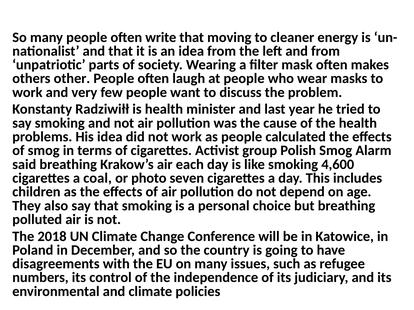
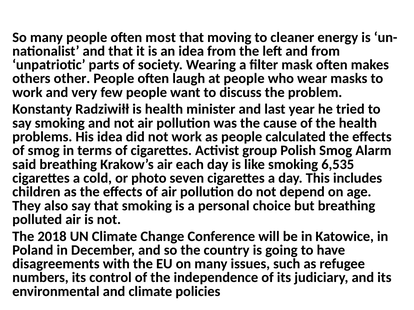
write: write -> most (161, 37)
4,600: 4,600 -> 6,535 (338, 165)
coal: coal -> cold (98, 178)
